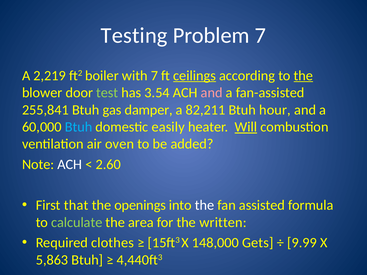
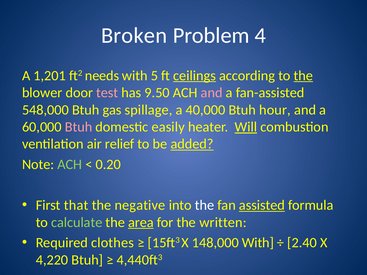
Testing: Testing -> Broken (134, 36)
Problem 7: 7 -> 4 (260, 36)
2,219: 2,219 -> 1,201 (50, 76)
boiler: boiler -> needs (102, 76)
with 7: 7 -> 5 (154, 76)
test colour: light green -> pink (107, 93)
3.54: 3.54 -> 9.50 (157, 93)
255,841: 255,841 -> 548,000 (45, 110)
damper: damper -> spillage (149, 110)
82,211: 82,211 -> 40,000 (206, 110)
Btuh colour: light blue -> pink (79, 127)
oven: oven -> relief (120, 144)
added underline: none -> present (192, 144)
ACH colour: white -> light green (70, 165)
2.60: 2.60 -> 0.20 (108, 165)
openings: openings -> negative (140, 205)
assisted underline: none -> present (262, 205)
area underline: none -> present (141, 223)
148,000 Gets: Gets -> With (258, 243)
9.99: 9.99 -> 2.40 (302, 243)
5,863: 5,863 -> 4,220 (52, 260)
